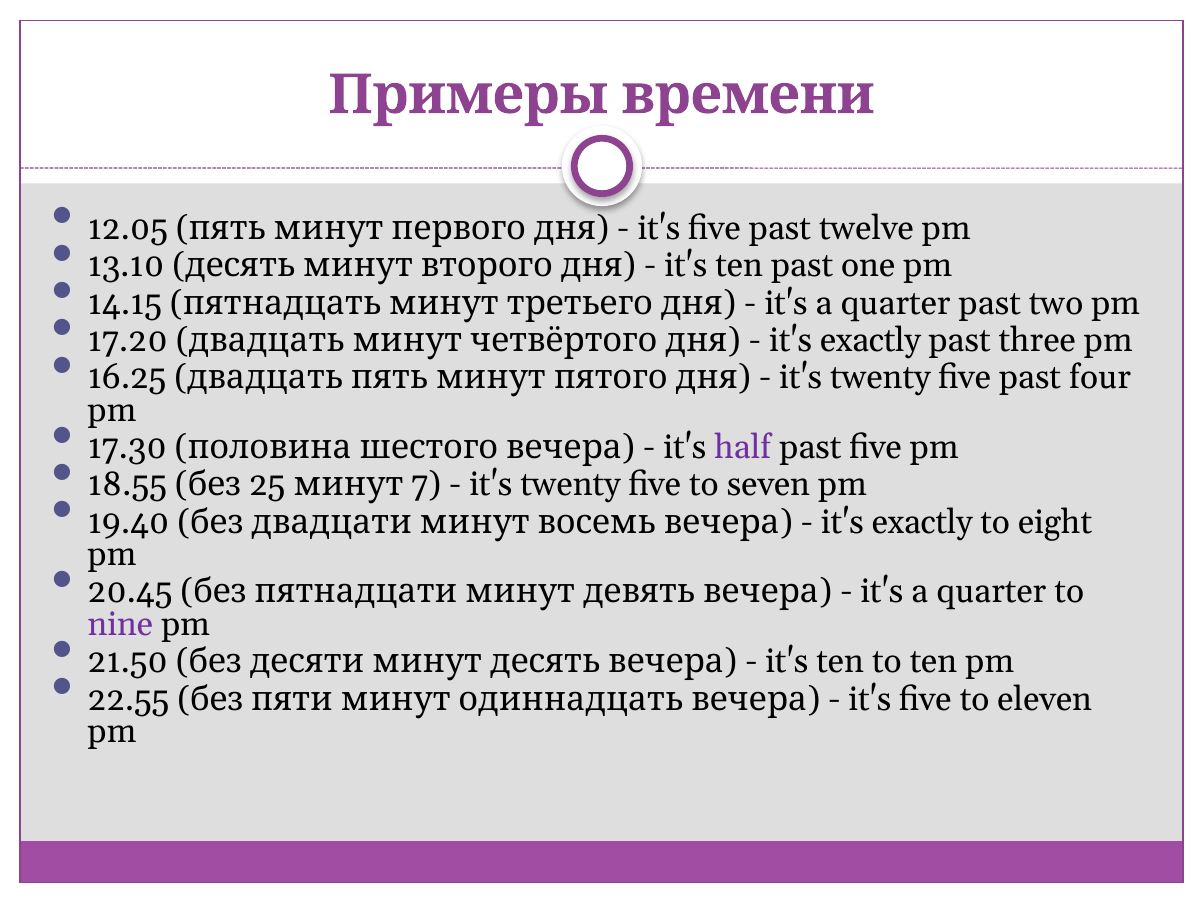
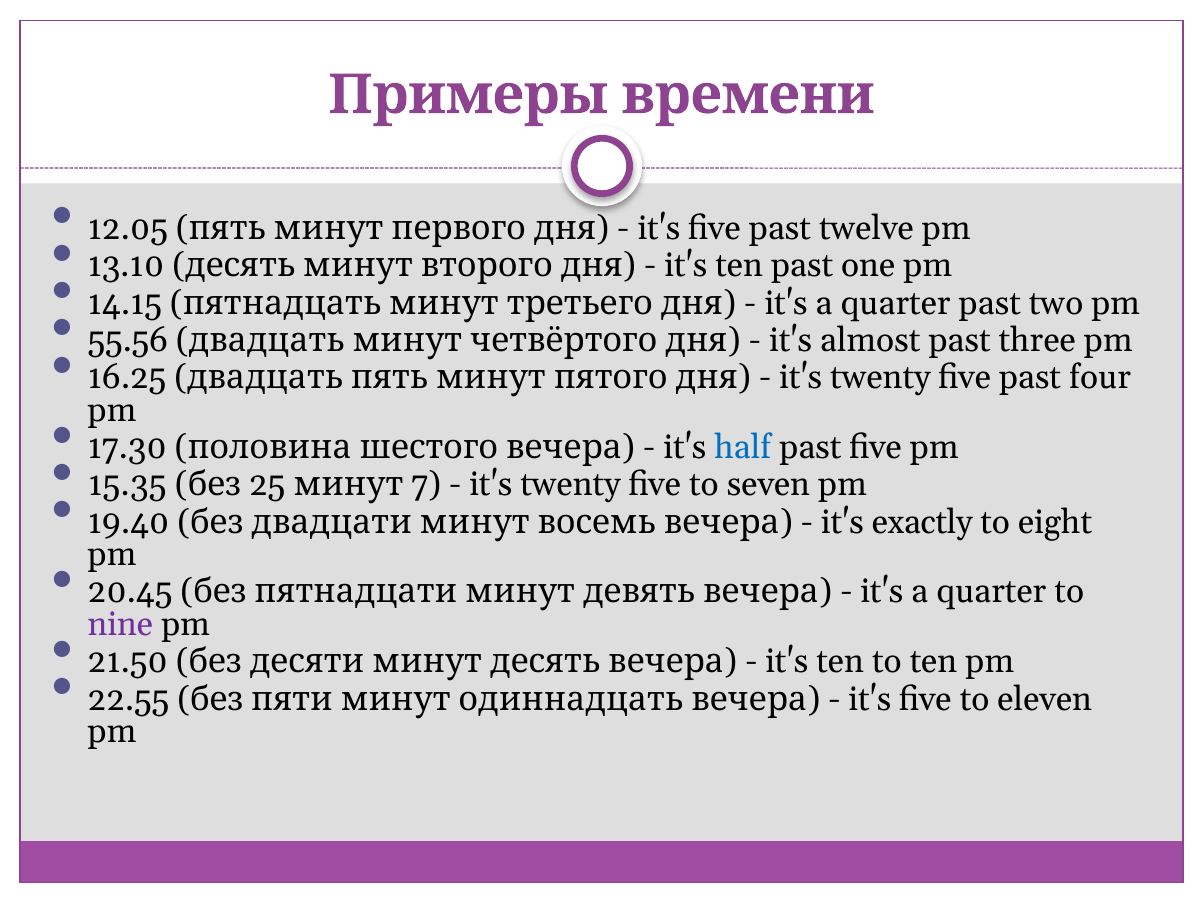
17.20: 17.20 -> 55.56 (128, 340)
exactly: exactly -> almost (870, 340)
half colour: purple -> blue (743, 447)
18.55: 18.55 -> 15.35 (127, 485)
